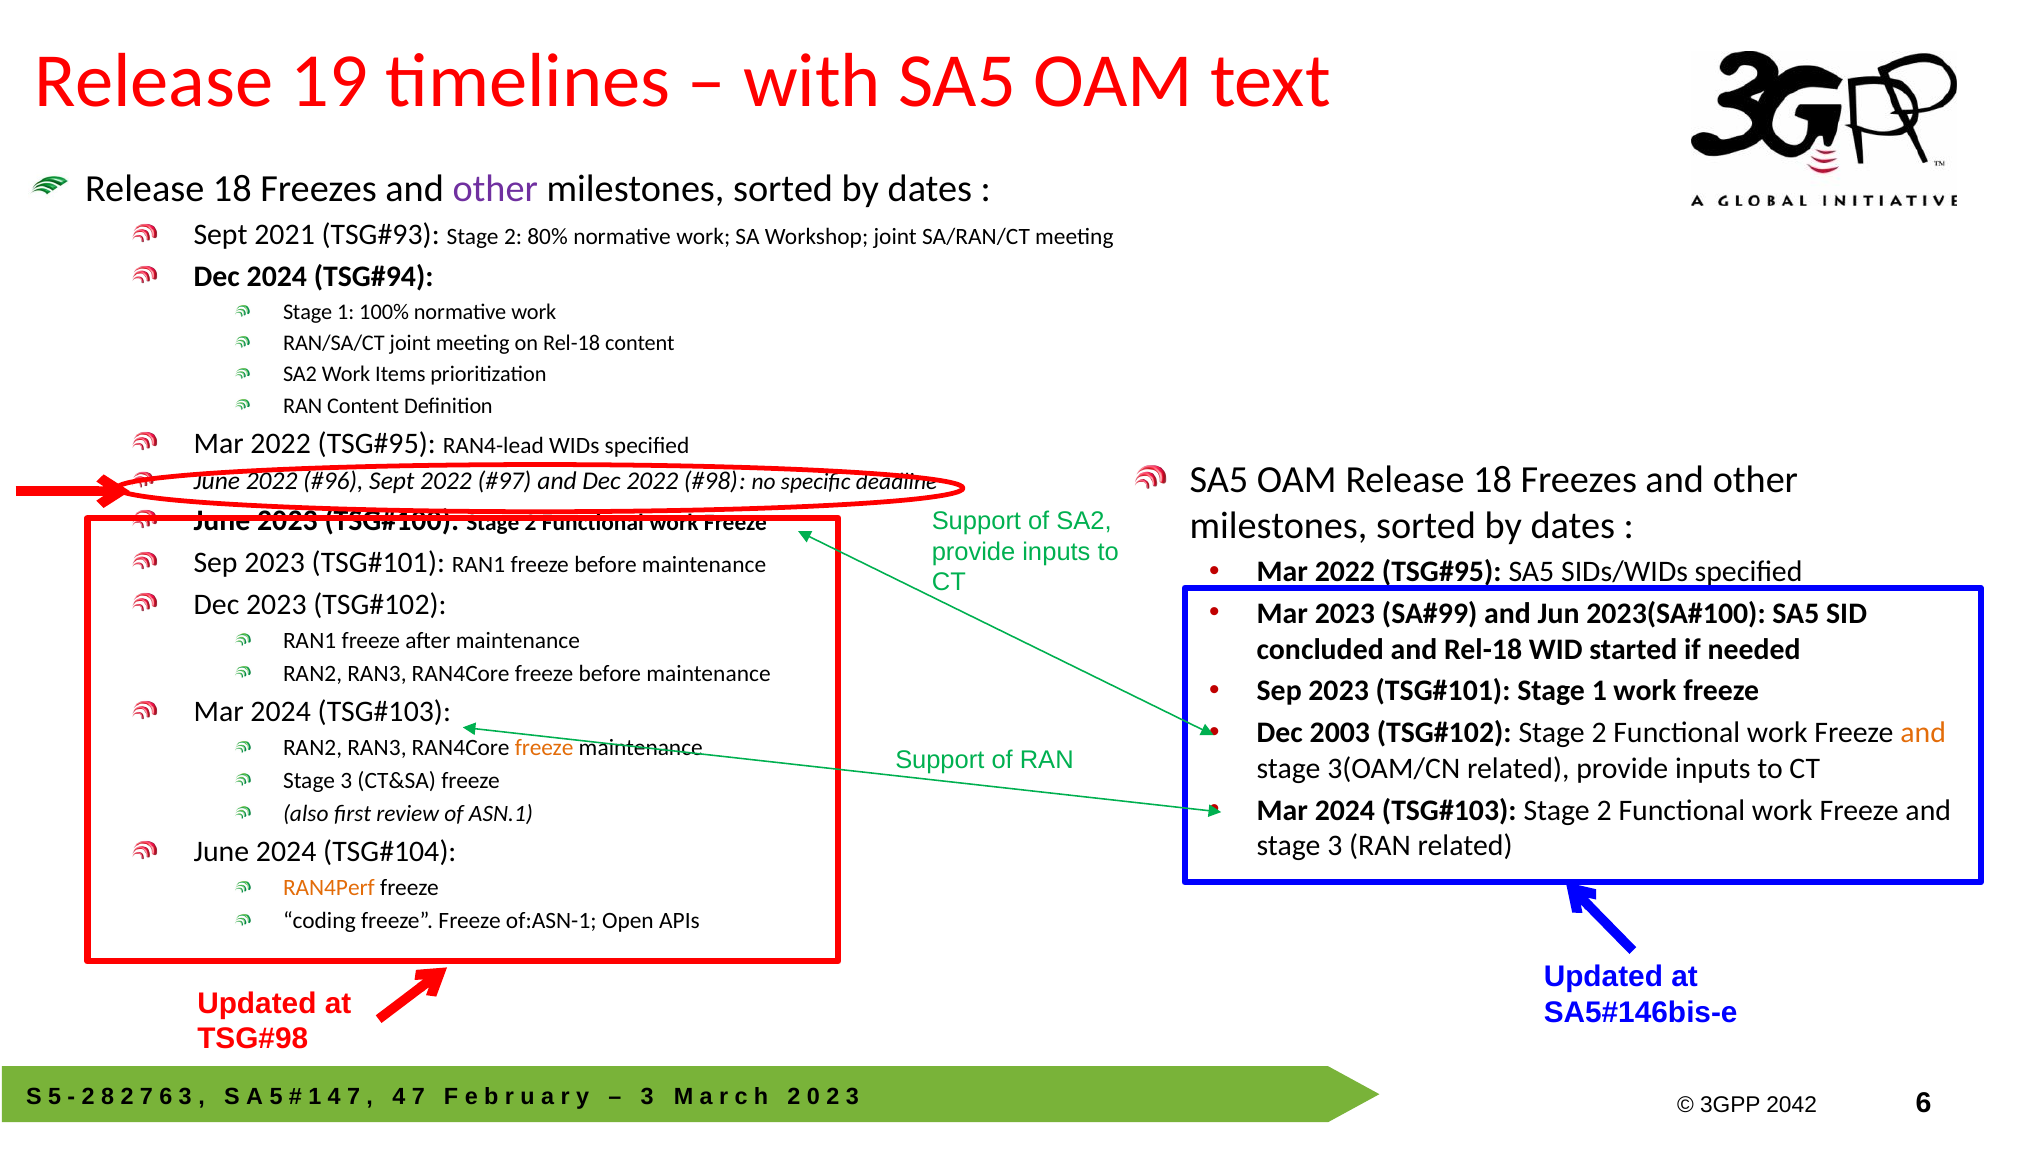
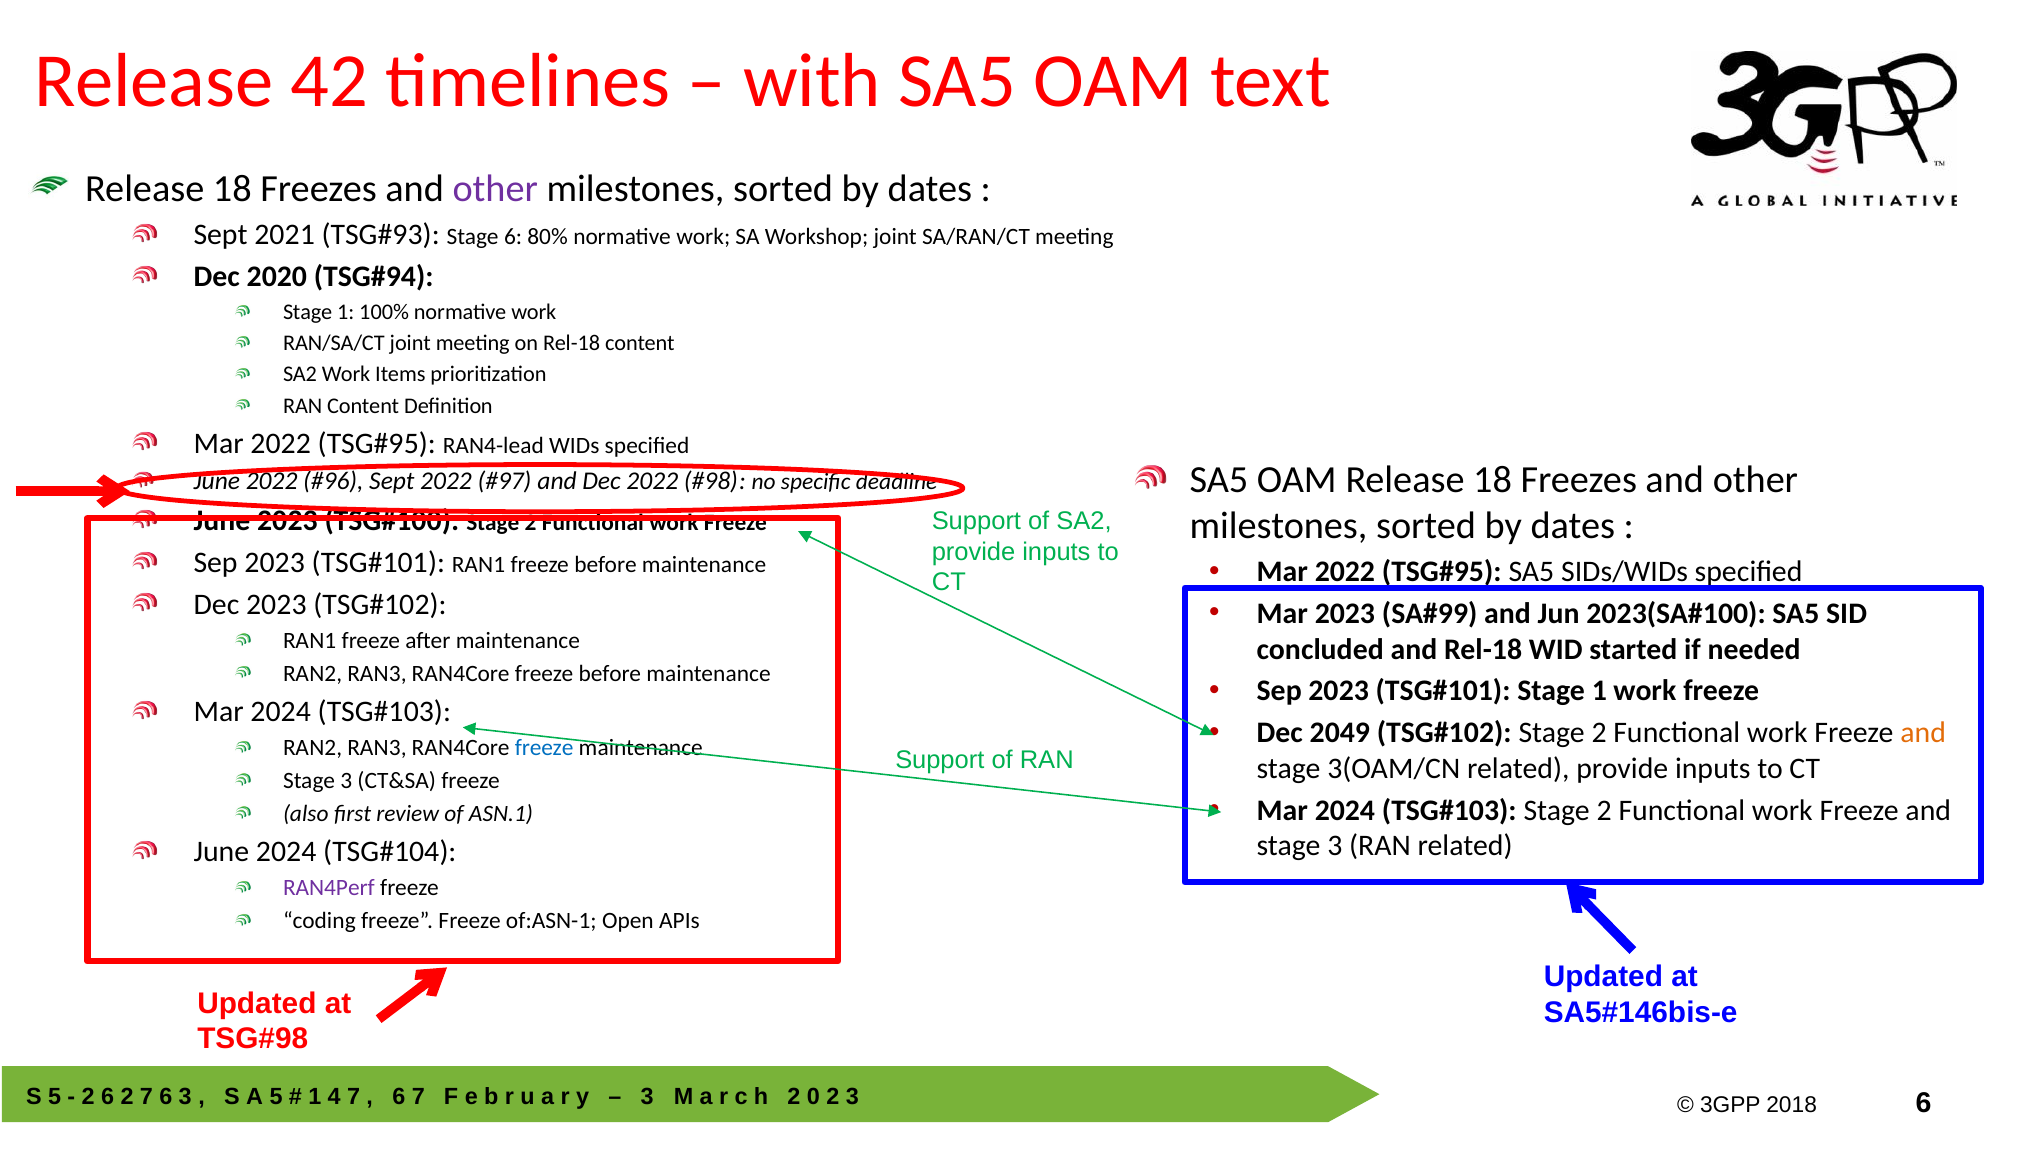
19: 19 -> 42 (329, 81)
2: 2 -> 6 (513, 237)
Dec 2024: 2024 -> 2020 (277, 277)
2003: 2003 -> 2049 (1340, 733)
freeze colour: orange -> blue (544, 748)
RAN4Perf colour: orange -> purple (329, 888)
2 8: 8 -> 6 (108, 1097)
4: 4 -> 6 (399, 1097)
2042: 2042 -> 2018 (1792, 1105)
